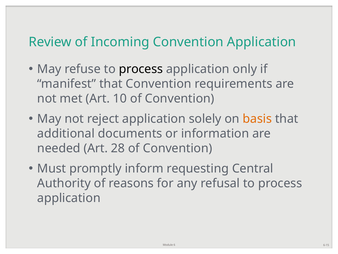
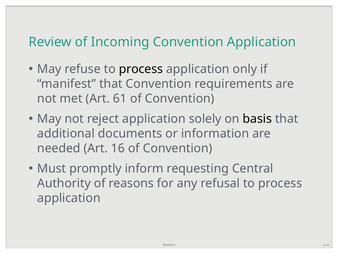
10: 10 -> 61 (120, 98)
basis colour: orange -> black (257, 119)
28: 28 -> 16 (118, 148)
